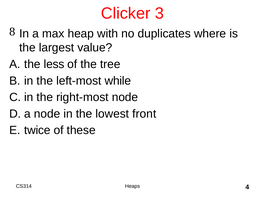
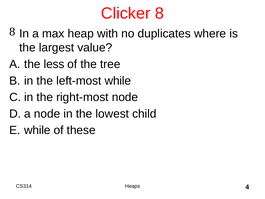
3: 3 -> 8 (159, 13)
front: front -> child (144, 114)
twice: twice -> while (37, 130)
